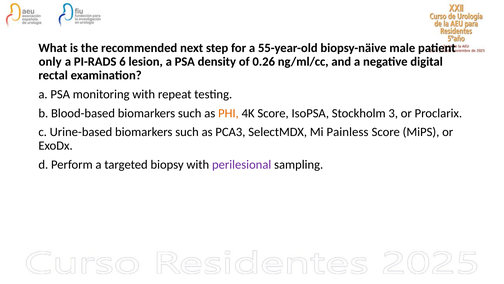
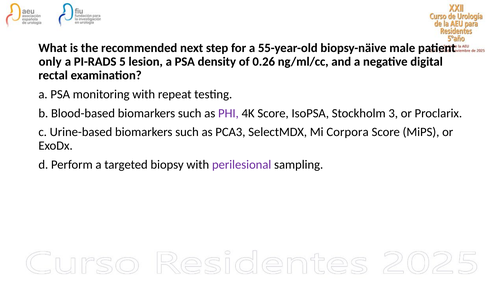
6: 6 -> 5 (122, 62)
PHI colour: orange -> purple (228, 113)
Painless: Painless -> Corpora (348, 132)
